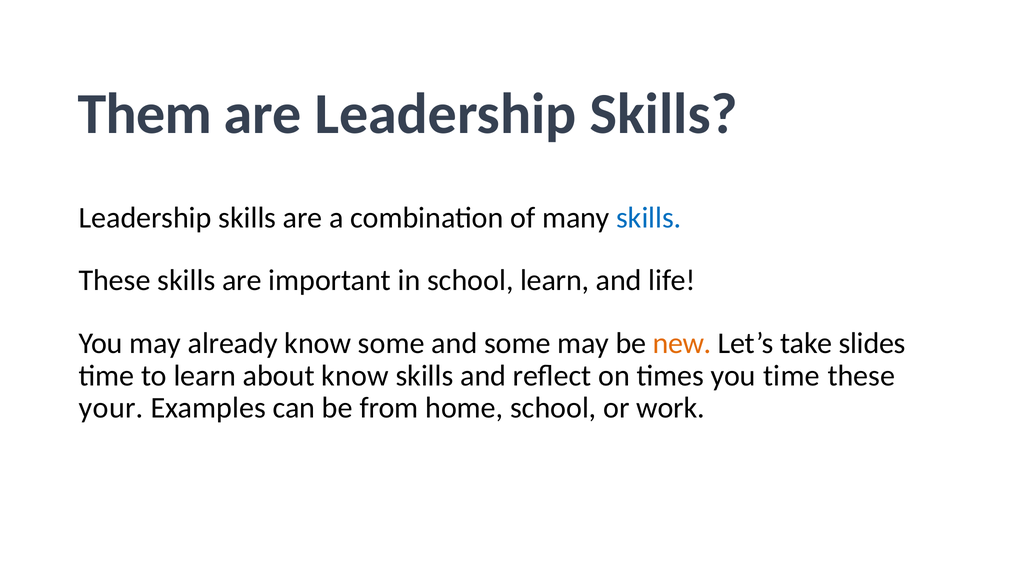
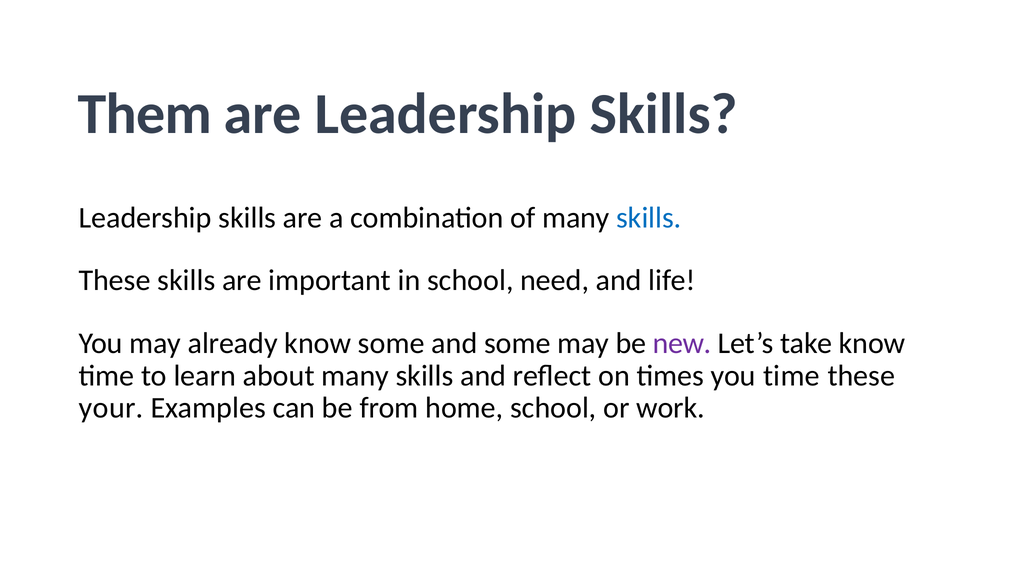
school learn: learn -> need (555, 281)
new colour: orange -> purple (682, 343)
take slides: slides -> know (872, 343)
about know: know -> many (355, 376)
